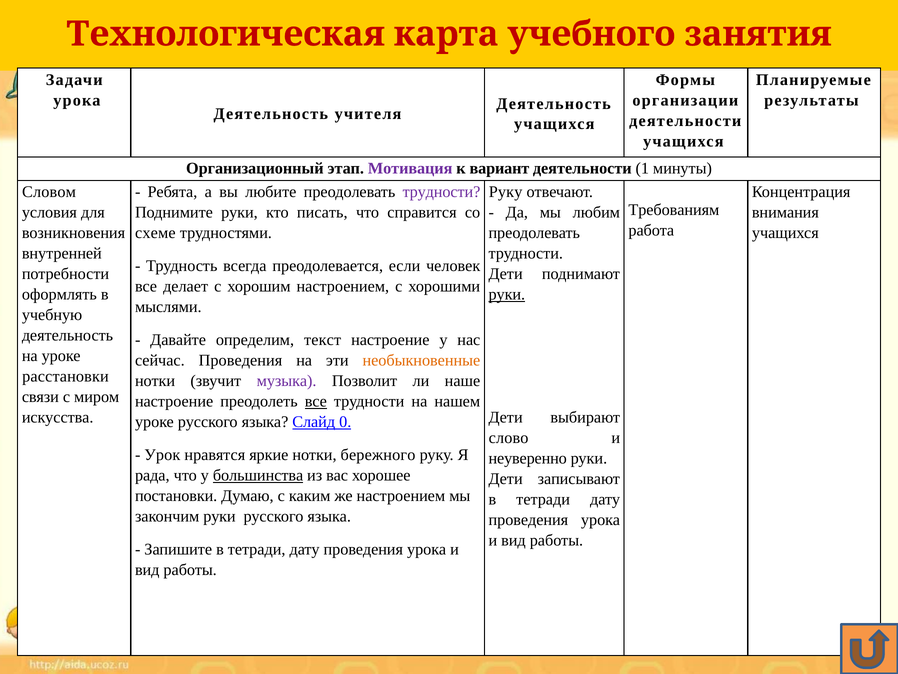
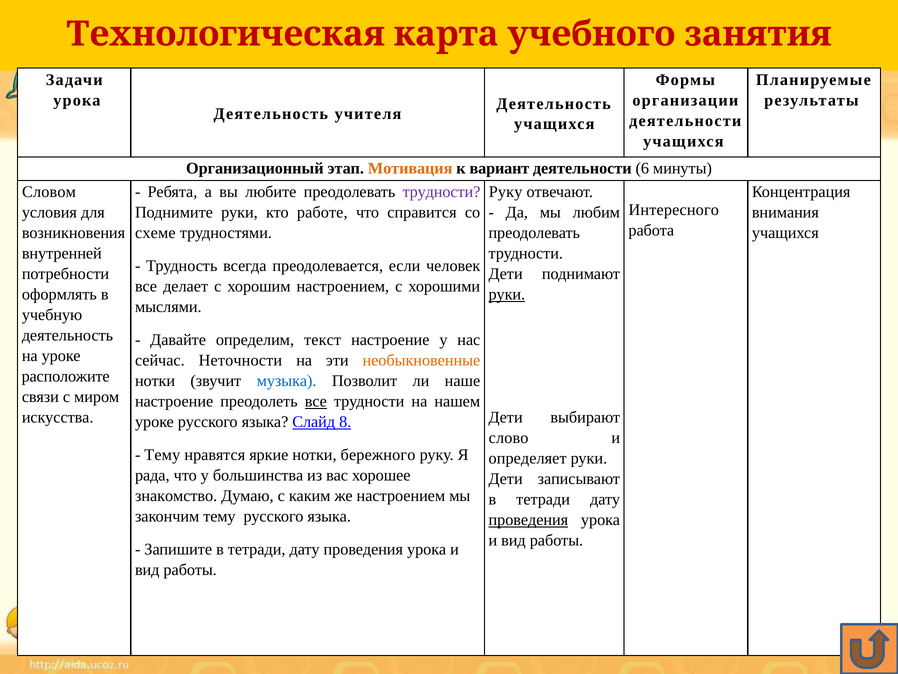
Мотивация colour: purple -> orange (410, 168)
1: 1 -> 6 (642, 168)
Требованиям: Требованиям -> Интересного (674, 210)
писать: писать -> работе (322, 212)
сейчас Проведения: Проведения -> Неточности (240, 360)
расстановки: расстановки -> расположите (66, 376)
музыка colour: purple -> blue (287, 381)
0: 0 -> 8 (345, 422)
Урок: Урок -> Тему (162, 455)
неуверенно: неуверенно -> определяет (528, 458)
большинства underline: present -> none (258, 475)
постановки: постановки -> знакомство (176, 495)
закончим руки: руки -> тему (219, 516)
проведения underline: none -> present (528, 519)
